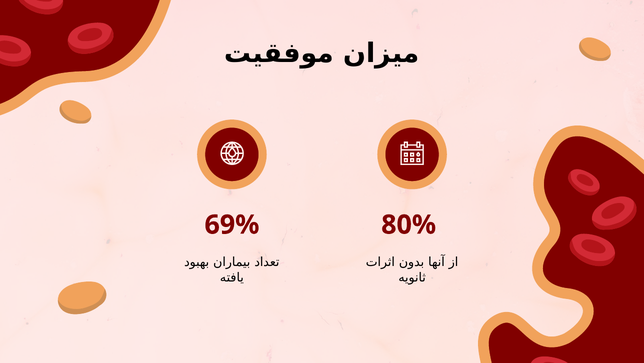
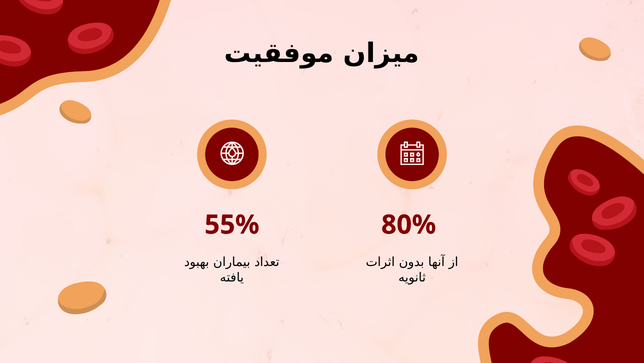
69%: 69% -> 55% (232, 224)
